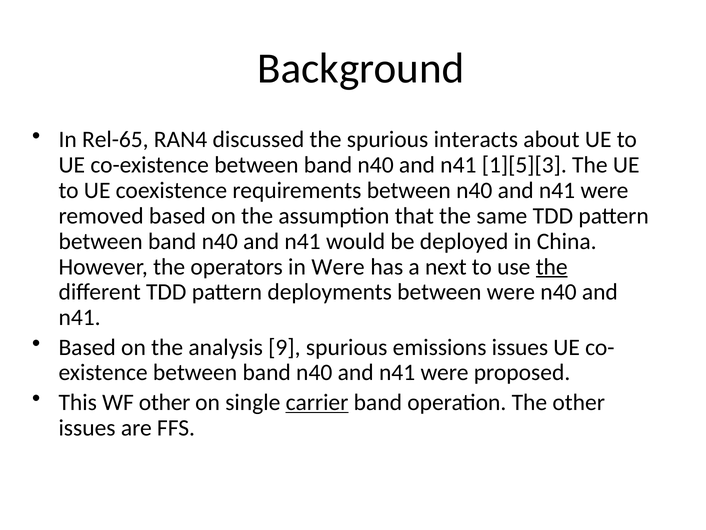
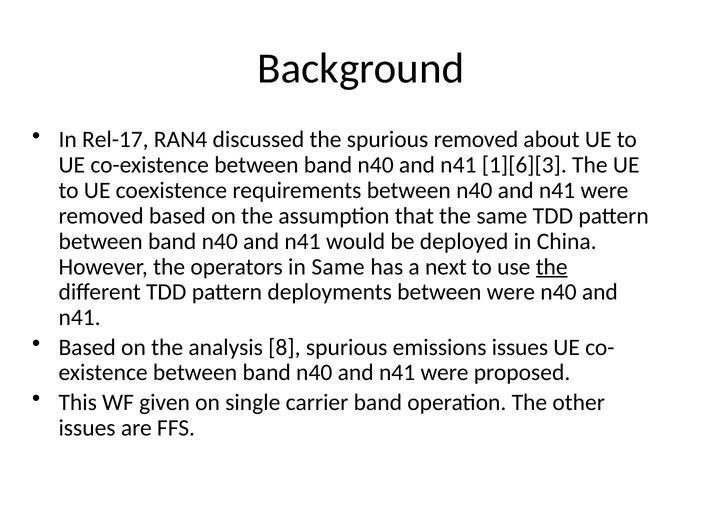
Rel-65: Rel-65 -> Rel-17 (115, 139)
spurious interacts: interacts -> removed (476, 139)
1][5][3: 1][5][3 -> 1][6][3 (524, 165)
in Were: Were -> Same (338, 267)
9: 9 -> 8 (284, 347)
WF other: other -> given (165, 402)
carrier underline: present -> none (317, 402)
